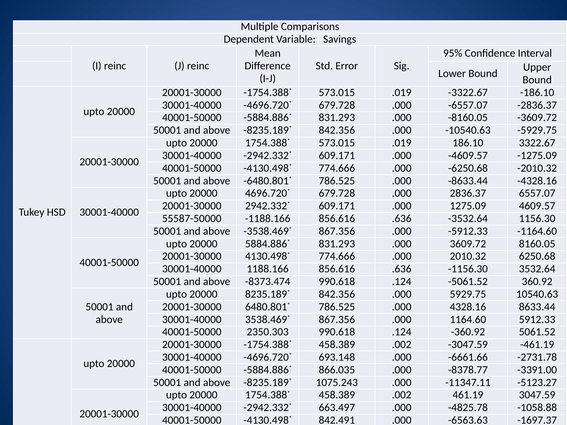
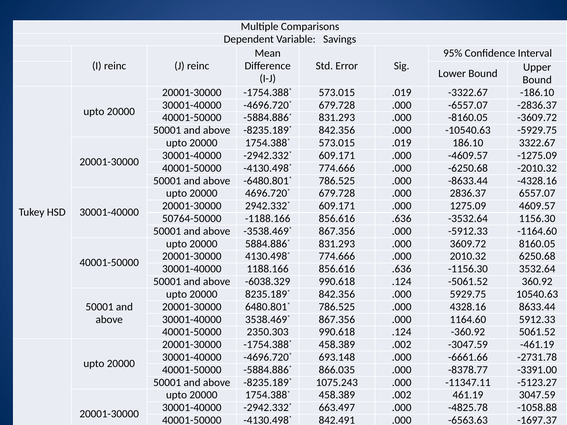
55587-50000: 55587-50000 -> 50764-50000 (192, 219)
-8373.474: -8373.474 -> -6038.329 (268, 282)
